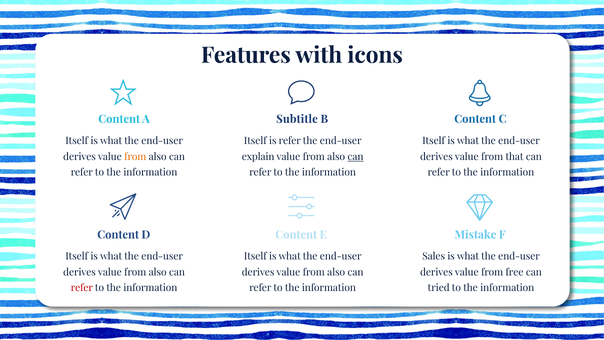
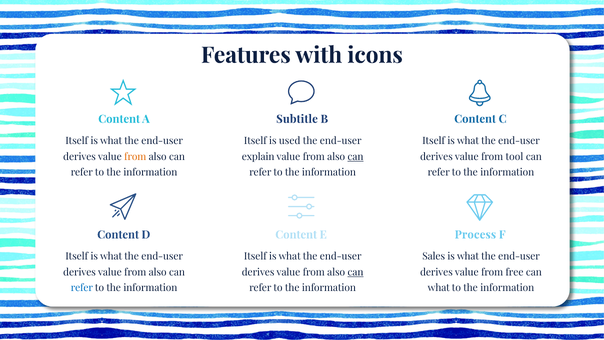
is refer: refer -> used (290, 141)
that: that -> tool (514, 157)
Mistake: Mistake -> Process (475, 235)
can underline: none -> present (356, 272)
refer colour: red -> blue (82, 288)
tried: tried -> what (439, 288)
